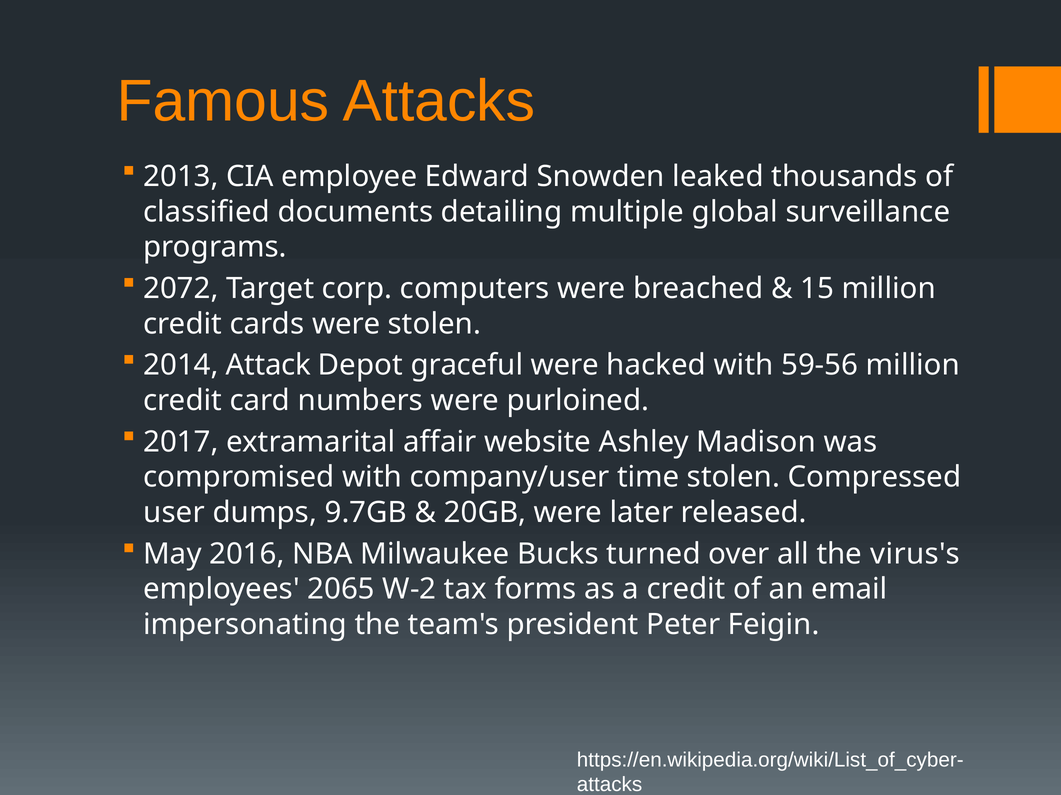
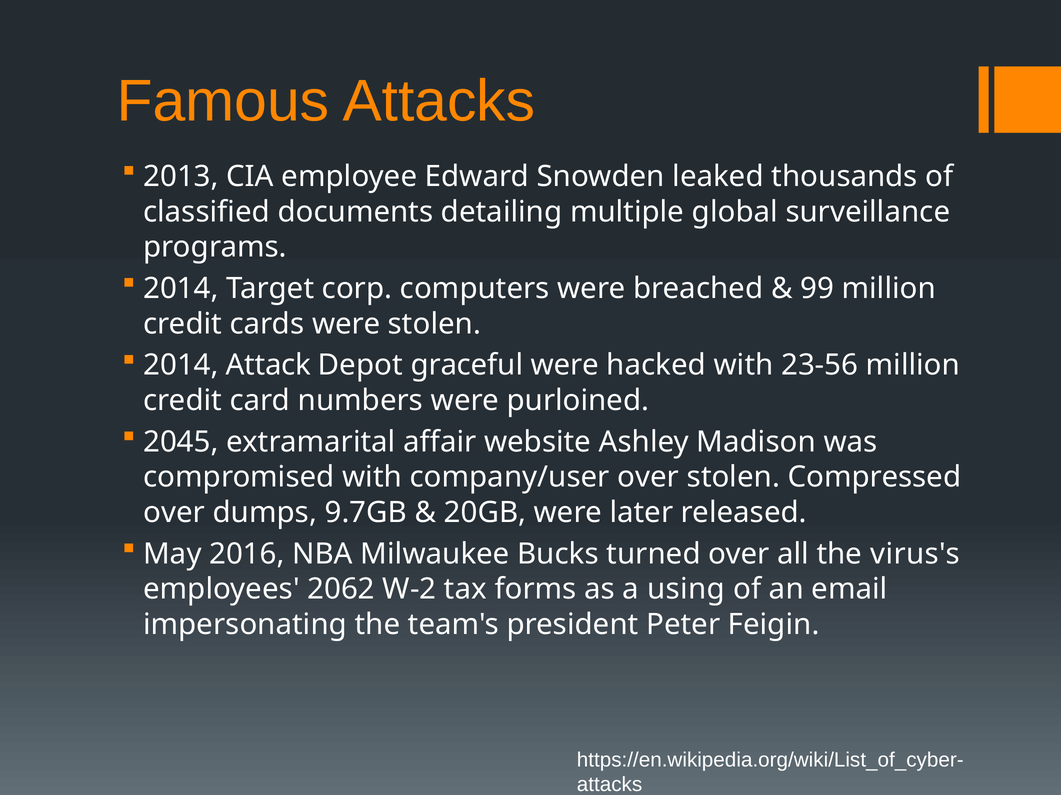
2072: 2072 -> 2014 (181, 289)
15: 15 -> 99 (817, 289)
59-56: 59-56 -> 23-56 (820, 366)
2017: 2017 -> 2045 (181, 442)
company/user time: time -> over (648, 478)
user: user -> over (174, 513)
2065: 2065 -> 2062 (341, 590)
a credit: credit -> using (686, 590)
